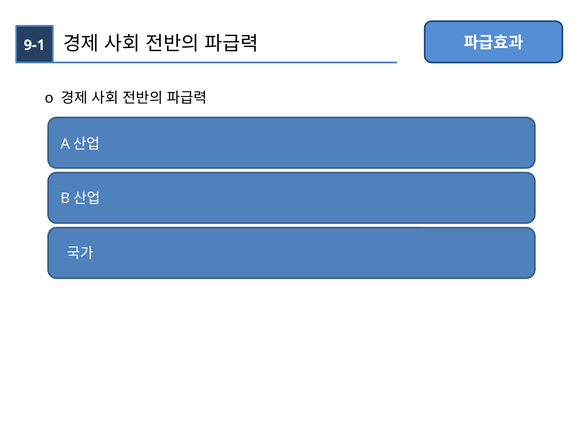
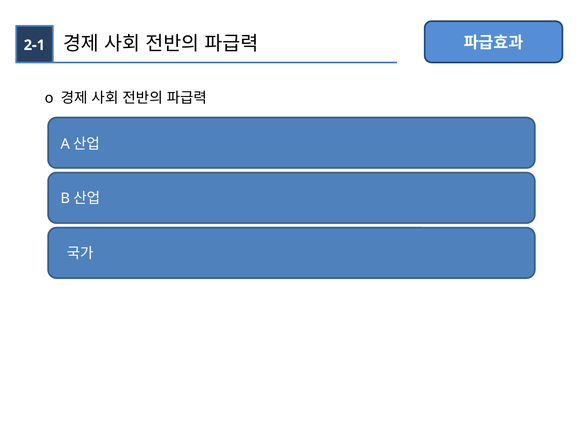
9-1: 9-1 -> 2-1 (34, 45)
